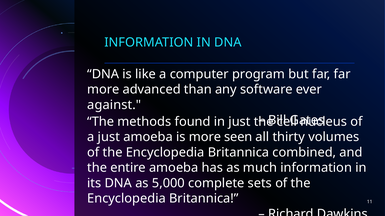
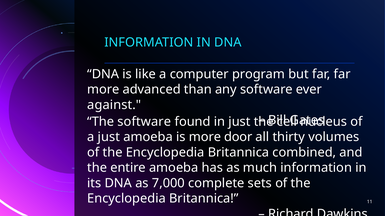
The methods: methods -> software (144, 122)
seen: seen -> door (238, 137)
5,000: 5,000 -> 7,000 (168, 184)
